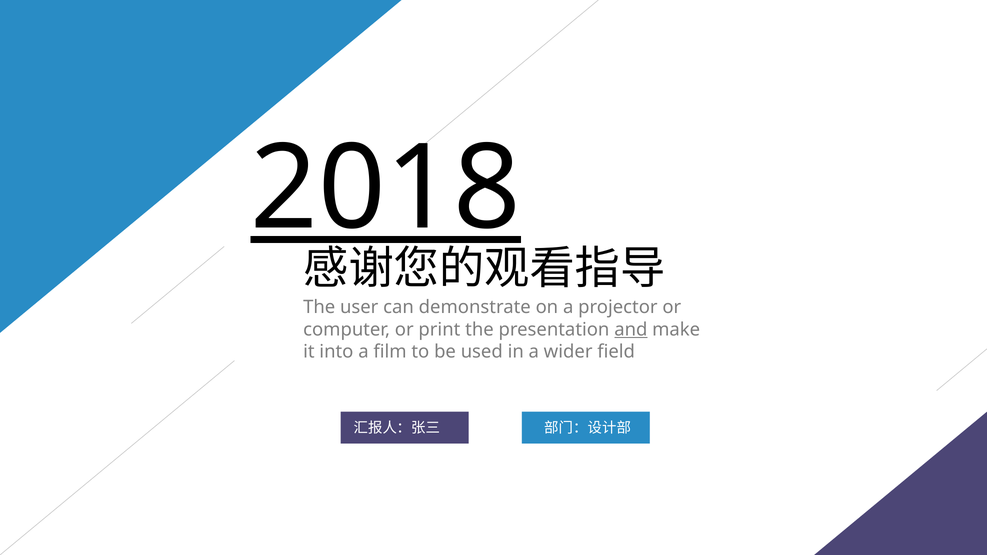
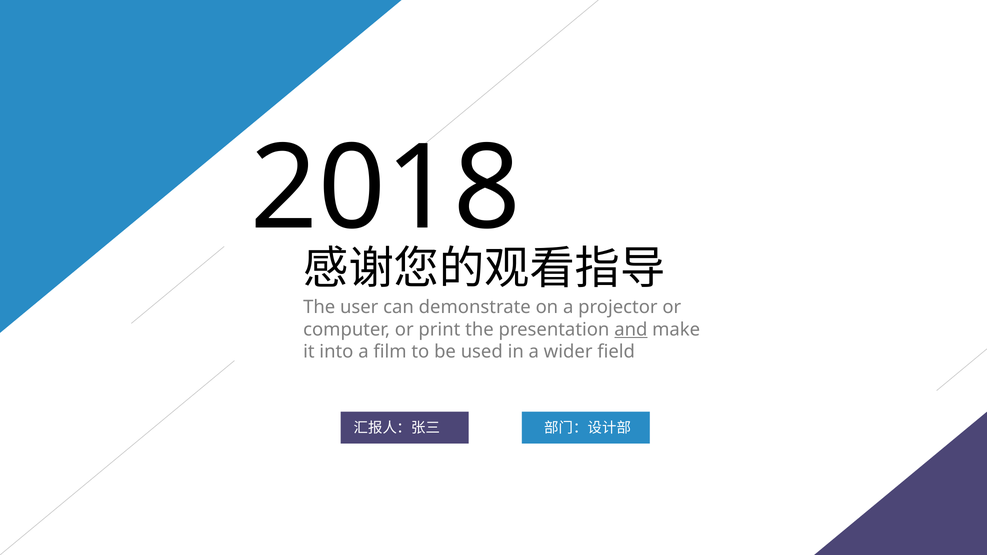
2018 underline: present -> none (386, 189)
